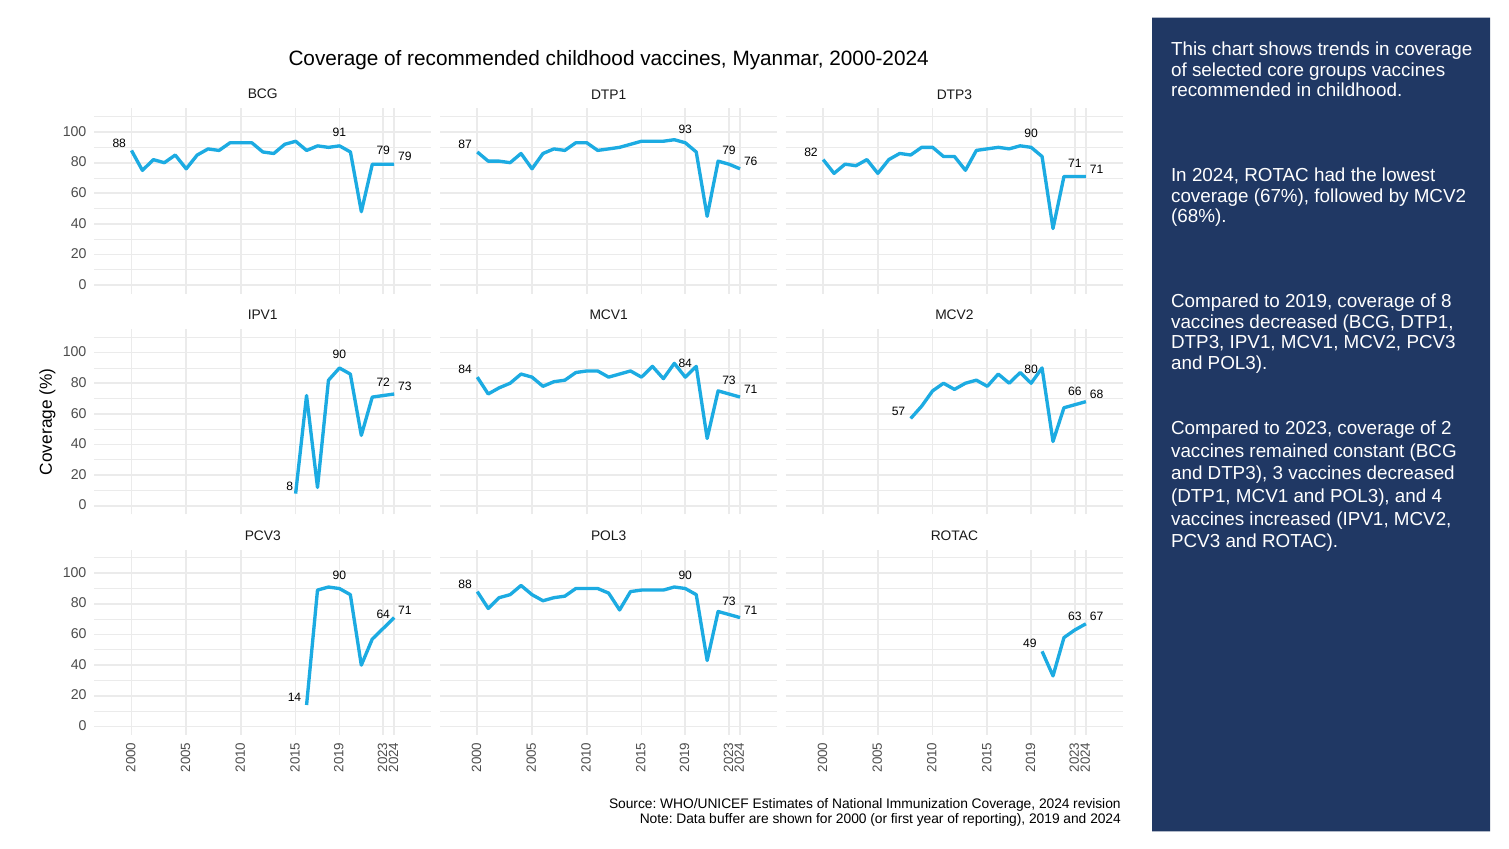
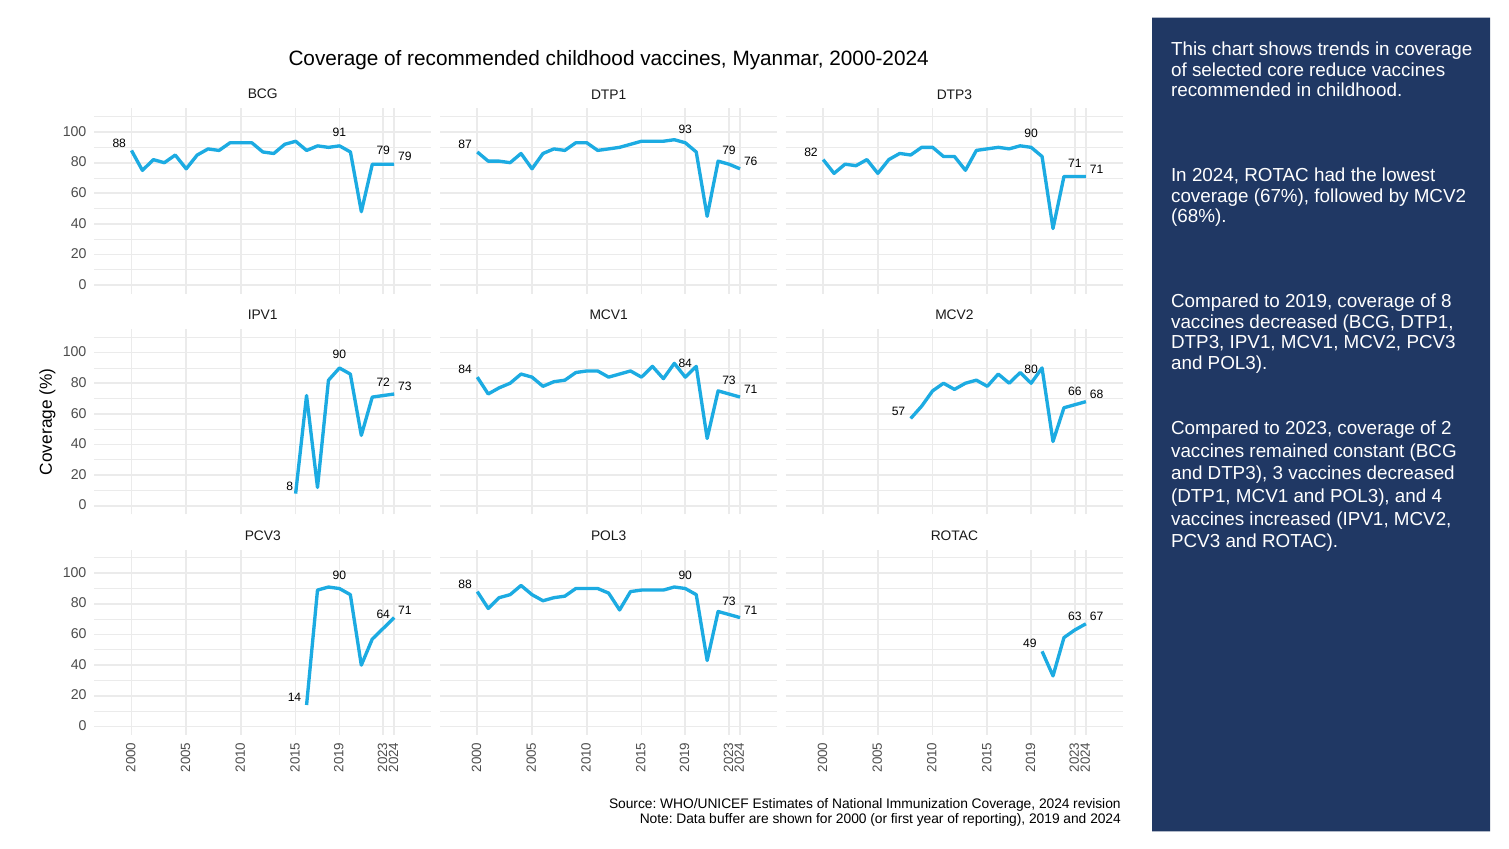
groups: groups -> reduce (1338, 70)
